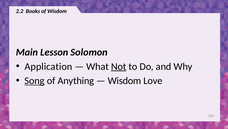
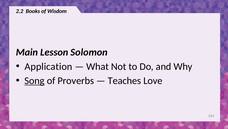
Not underline: present -> none (119, 66)
Anything: Anything -> Proverbs (76, 80)
Wisdom: Wisdom -> Teaches (124, 80)
